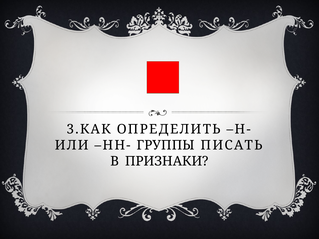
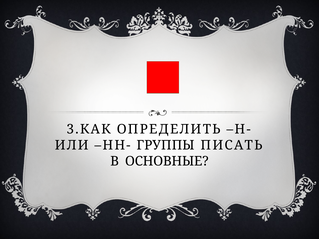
ПРИЗНАКИ: ПРИЗНАКИ -> ОСНОВНЫЕ (167, 161)
